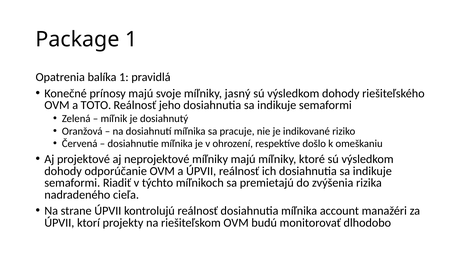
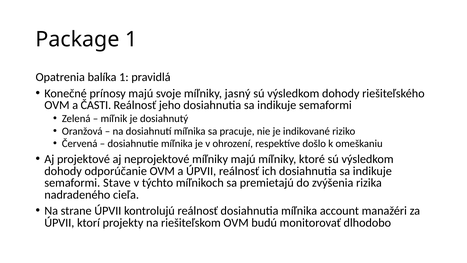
TOTO: TOTO -> ČASTI (96, 105)
Riadiť: Riadiť -> Stave (117, 183)
